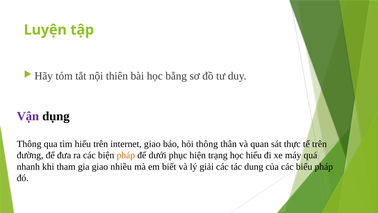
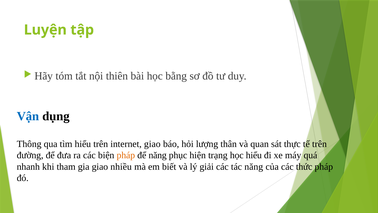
Vận colour: purple -> blue (28, 116)
hỏi thông: thông -> lượng (207, 144)
để dưới: dưới -> năng (158, 155)
tác dung: dung -> năng (254, 166)
biểu: biểu -> thức (304, 166)
